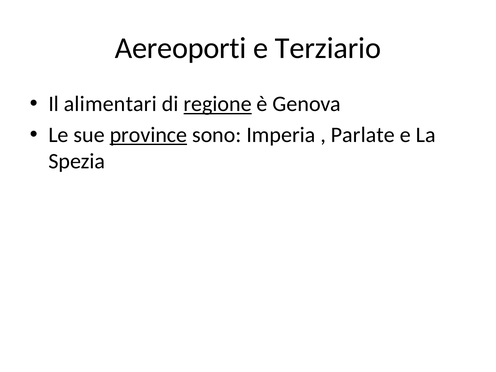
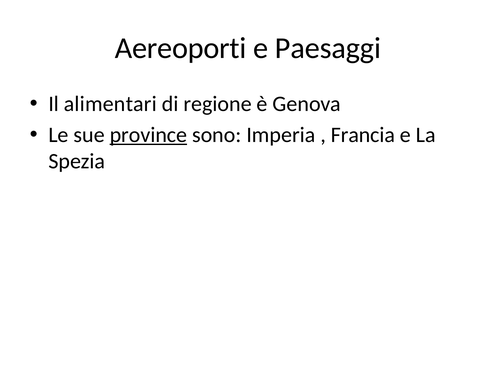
Terziario: Terziario -> Paesaggi (328, 48)
regione underline: present -> none (218, 104)
Parlate: Parlate -> Francia (363, 135)
